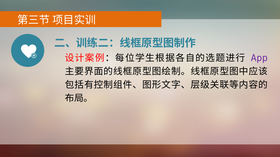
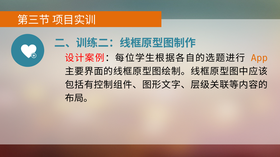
App colour: purple -> orange (259, 58)
